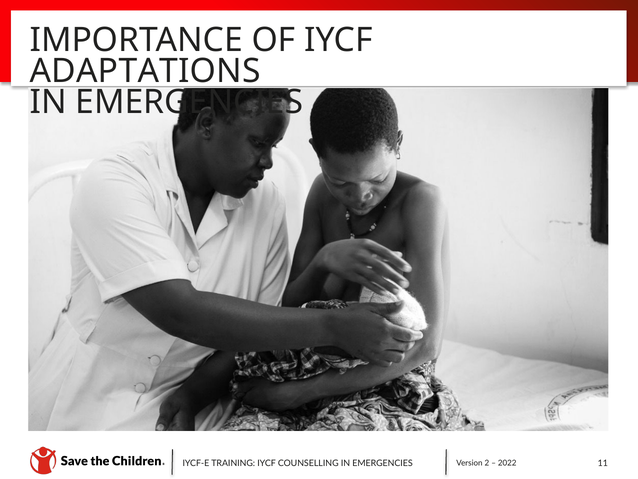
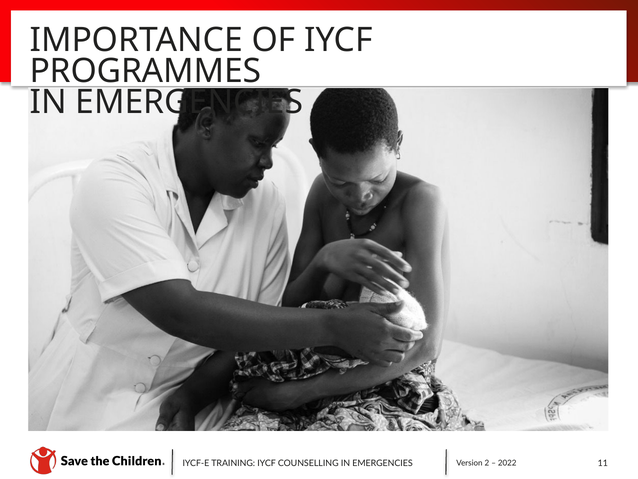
ADAPTATIONS: ADAPTATIONS -> PROGRAMMES (145, 71)
